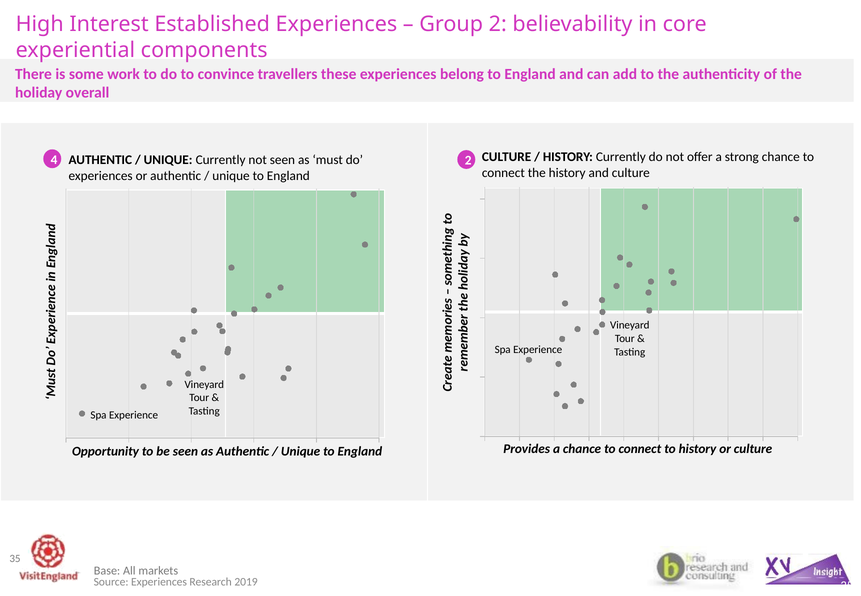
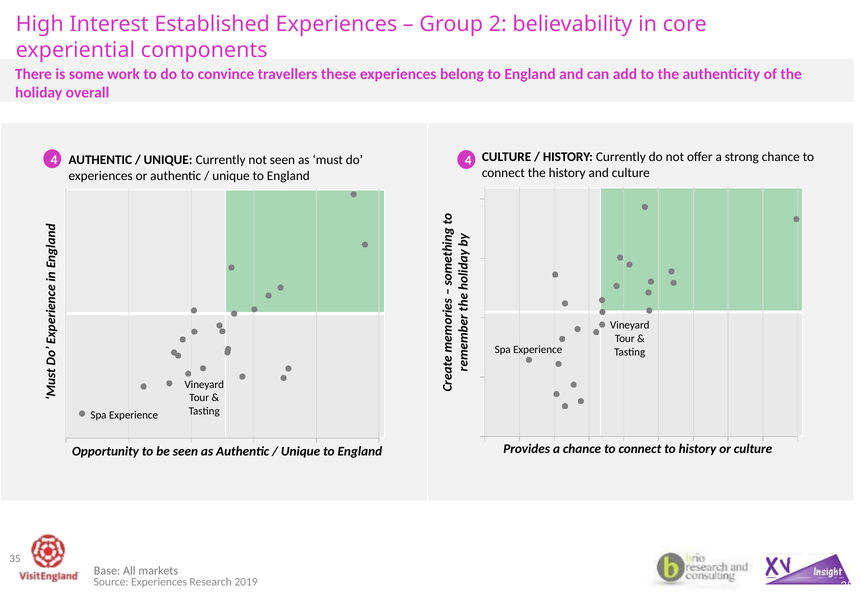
4 2: 2 -> 4 (468, 160)
